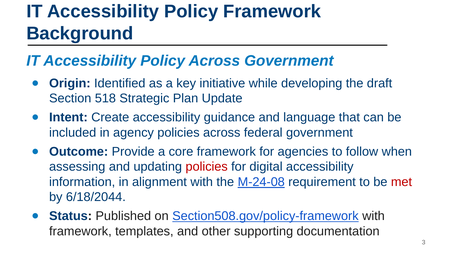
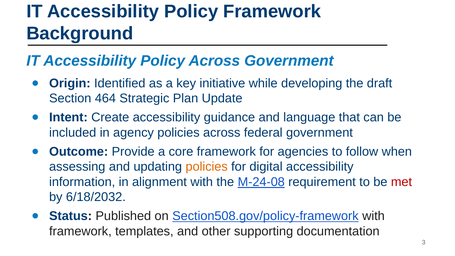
518: 518 -> 464 (105, 98)
policies colour: red -> orange (207, 167)
6/18/2044: 6/18/2044 -> 6/18/2032 (96, 197)
